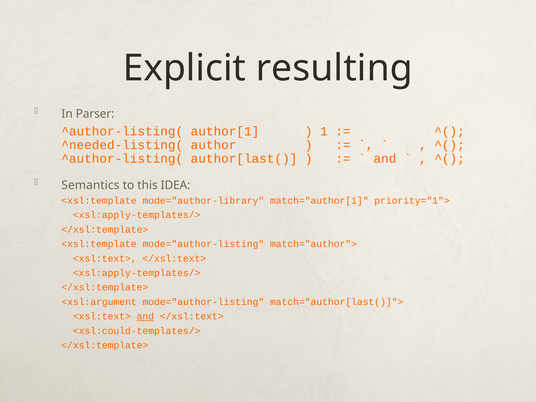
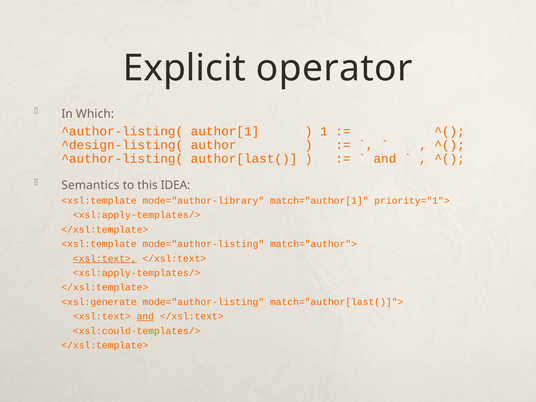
resulting: resulting -> operator (334, 68)
Parser: Parser -> Which (95, 114)
^needed-listing(: ^needed-listing( -> ^design-listing( (122, 145)
<xsl:text> underline: none -> present (105, 258)
<xsl:argument: <xsl:argument -> <xsl:generate (99, 302)
